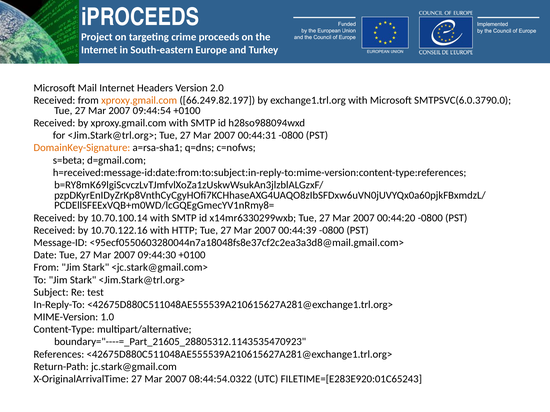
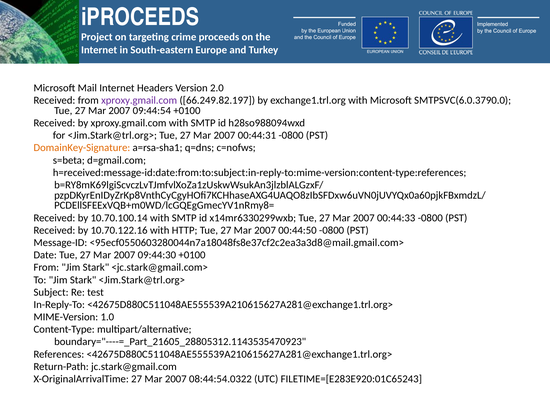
xproxy.gmail.com colour: orange -> purple (139, 100)
00:44:20: 00:44:20 -> 00:44:33 (396, 218)
00:44:39: 00:44:39 -> 00:44:50 (297, 231)
